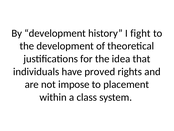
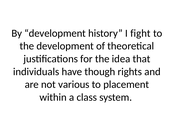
proved: proved -> though (100, 71)
impose: impose -> various (74, 84)
